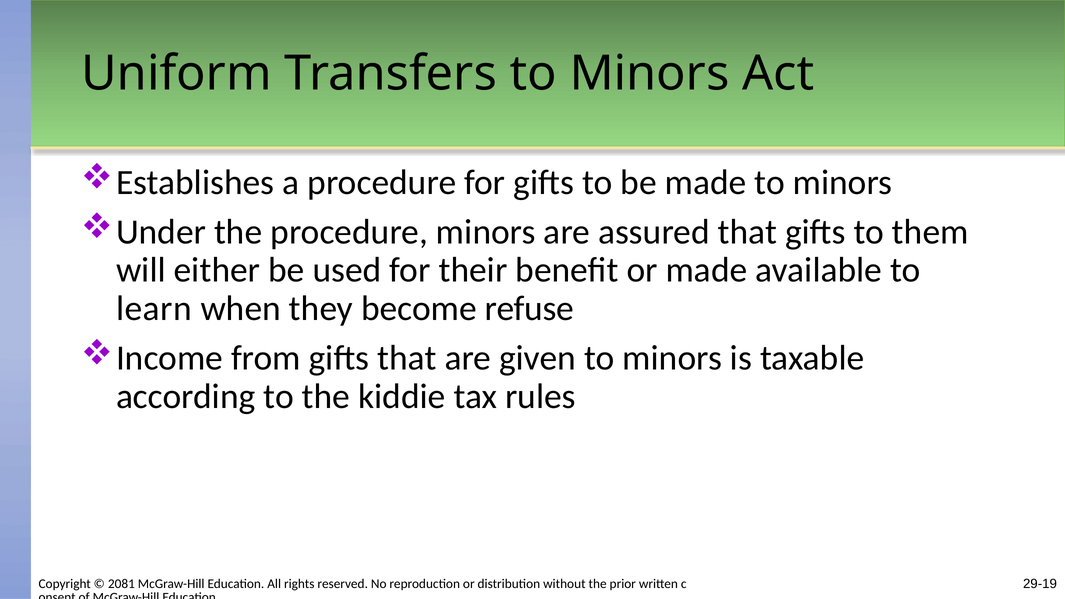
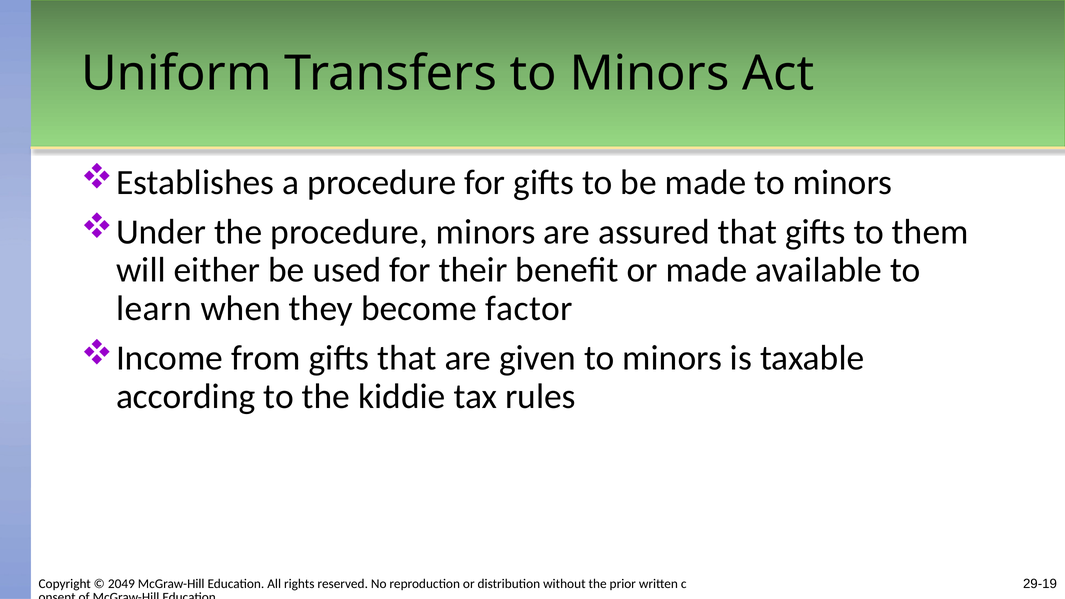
refuse: refuse -> factor (529, 309)
2081: 2081 -> 2049 (121, 584)
